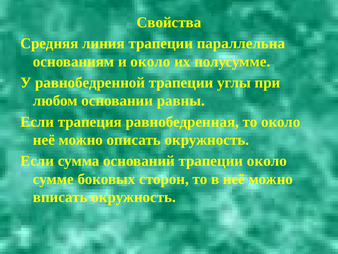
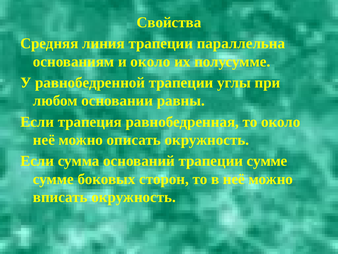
трапеции около: около -> сумме (267, 161)
